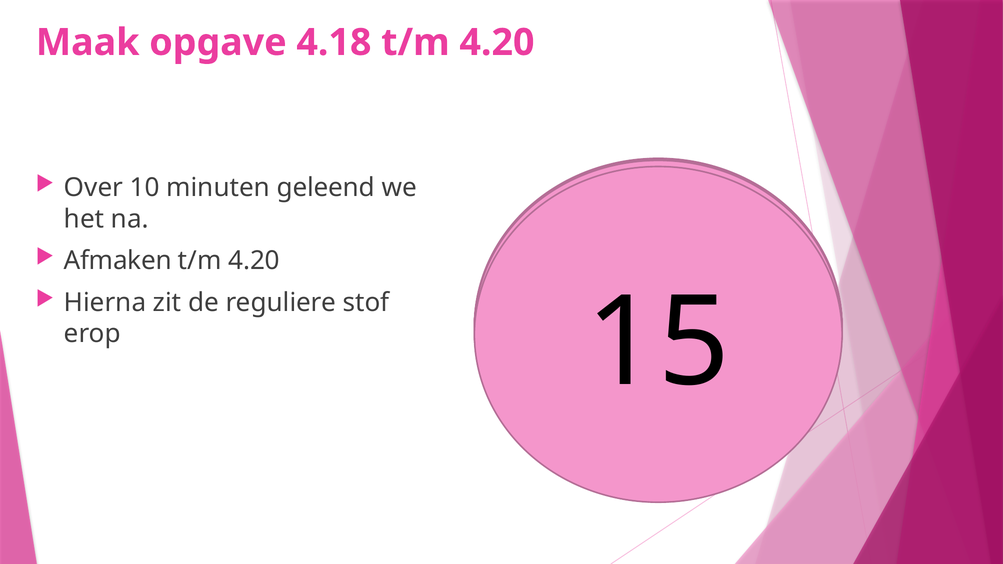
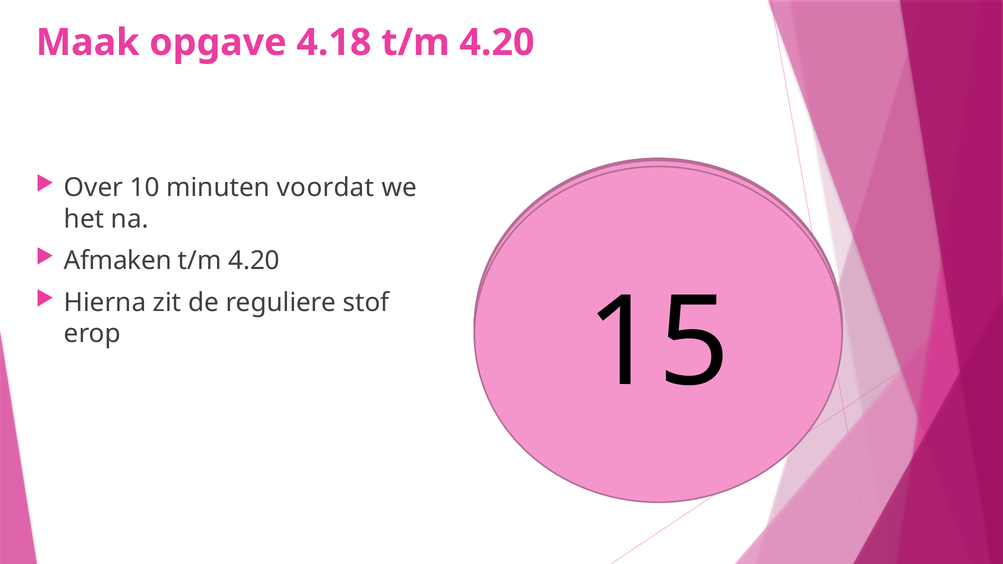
geleend: geleend -> voordat (326, 188)
